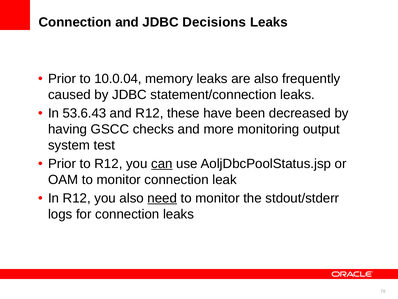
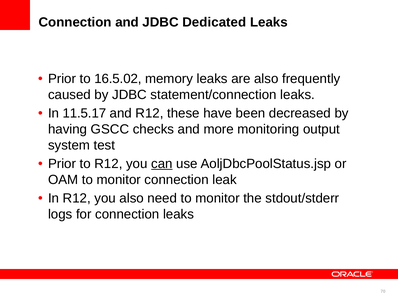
Decisions: Decisions -> Dedicated (214, 22)
10.0.04: 10.0.04 -> 16.5.02 (118, 79)
53.6.43: 53.6.43 -> 11.5.17 (84, 113)
need underline: present -> none (162, 198)
